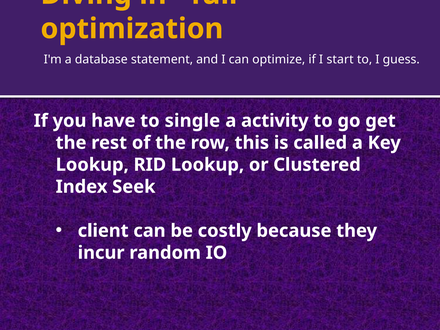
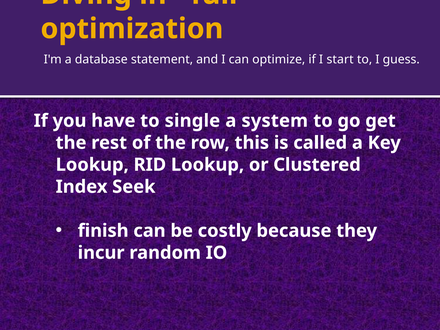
activity: activity -> system (275, 121)
client: client -> finish (103, 231)
